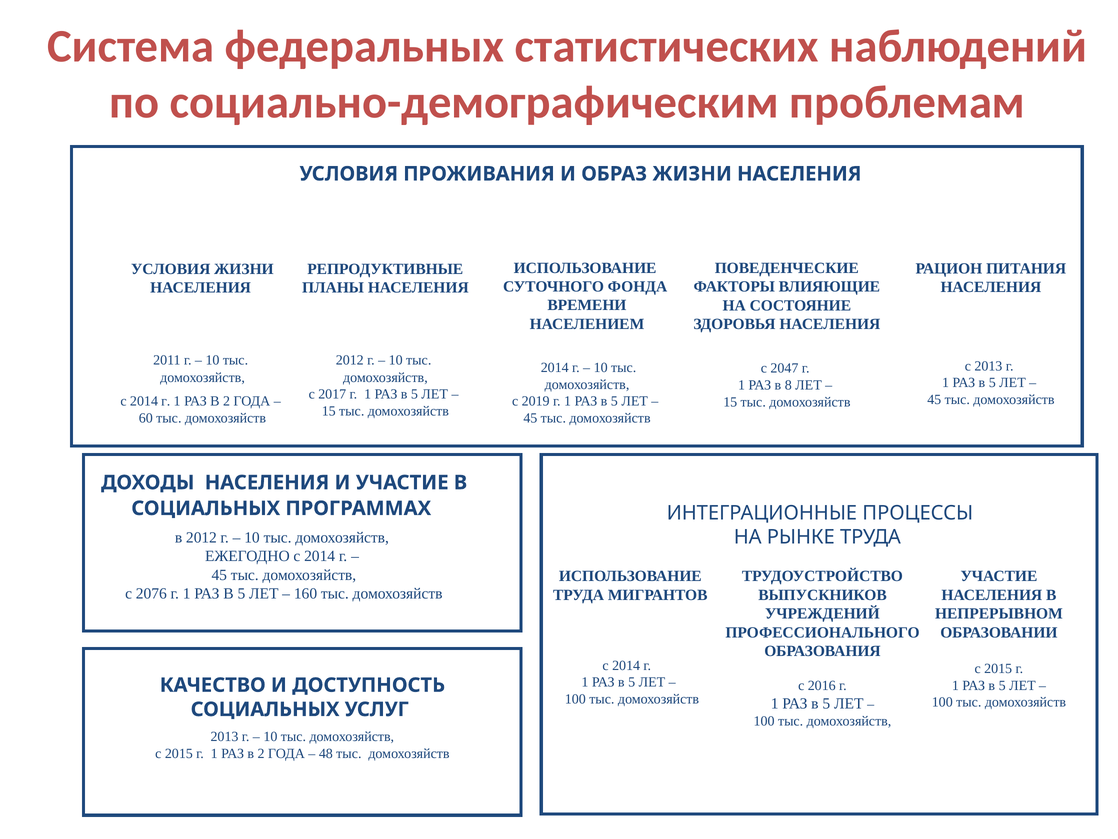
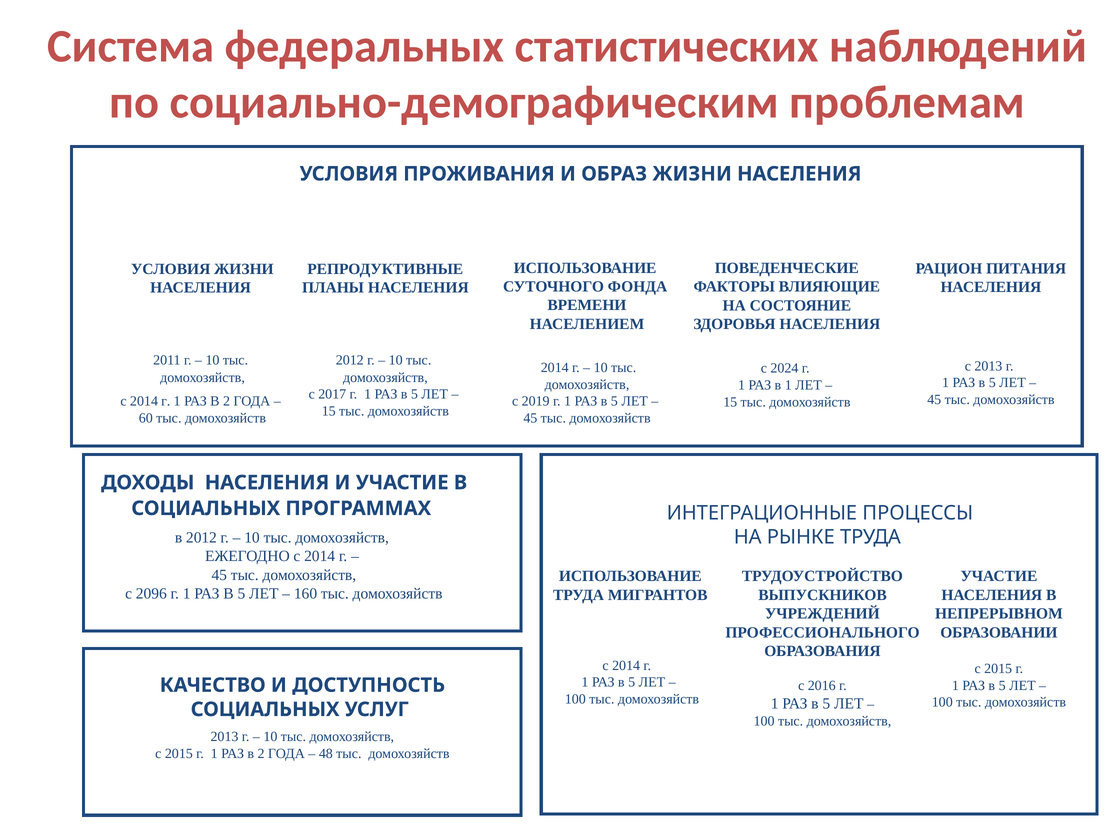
2047: 2047 -> 2024 (784, 368)
в 8: 8 -> 1 (788, 385)
2076: 2076 -> 2096 (151, 593)
